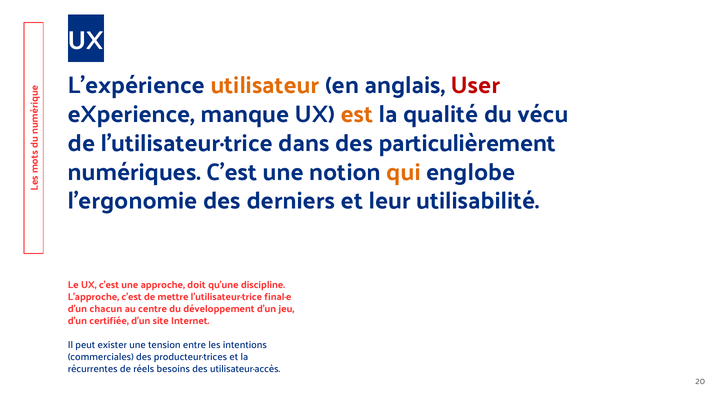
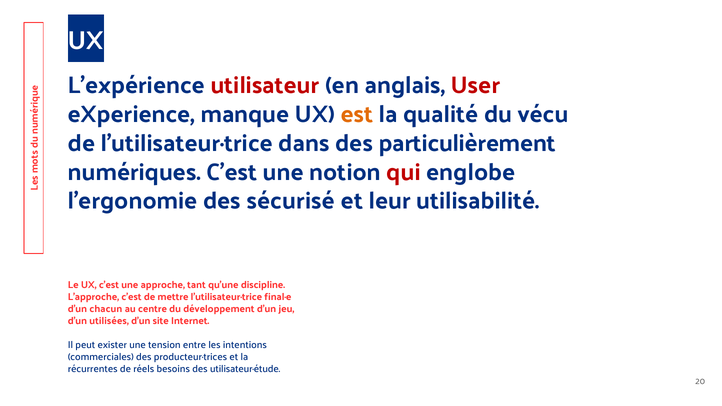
utilisateur colour: orange -> red (265, 86)
qui colour: orange -> red (404, 172)
derniers: derniers -> sécurisé (291, 201)
doit: doit -> tant (197, 285)
certifiée: certifiée -> utilisées (109, 321)
utilisateur·accès: utilisateur·accès -> utilisateur·étude (245, 369)
